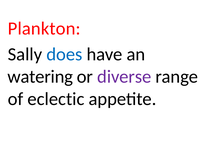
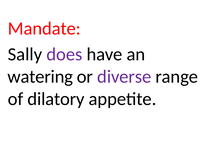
Plankton: Plankton -> Mandate (44, 28)
does colour: blue -> purple (64, 54)
eclectic: eclectic -> dilatory (56, 99)
